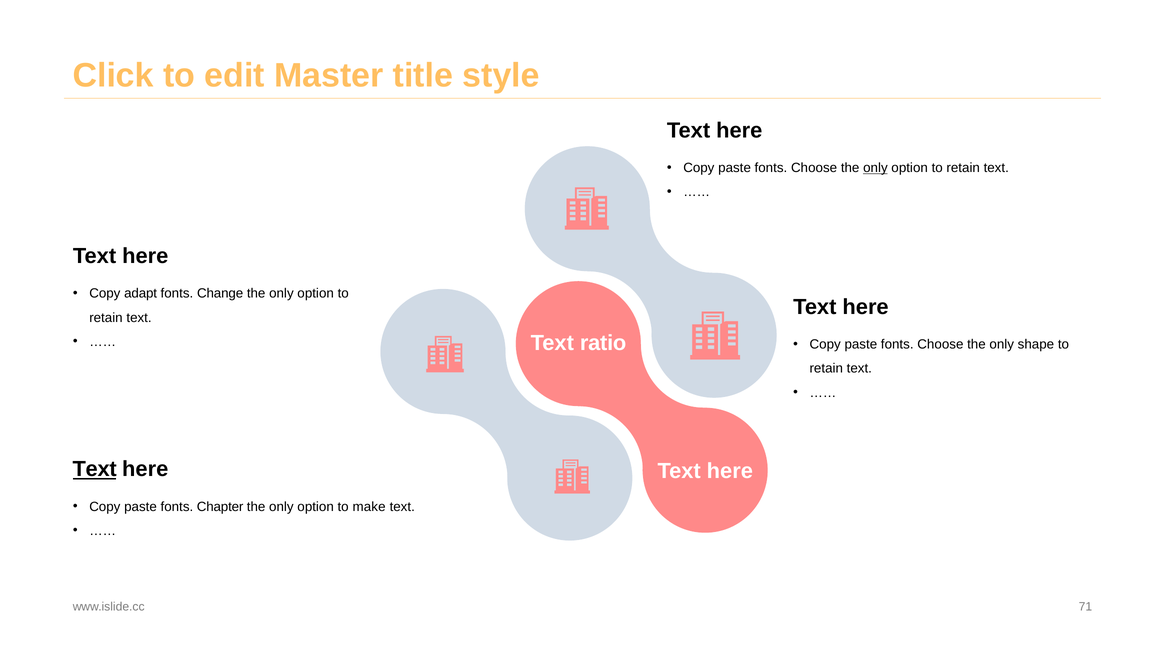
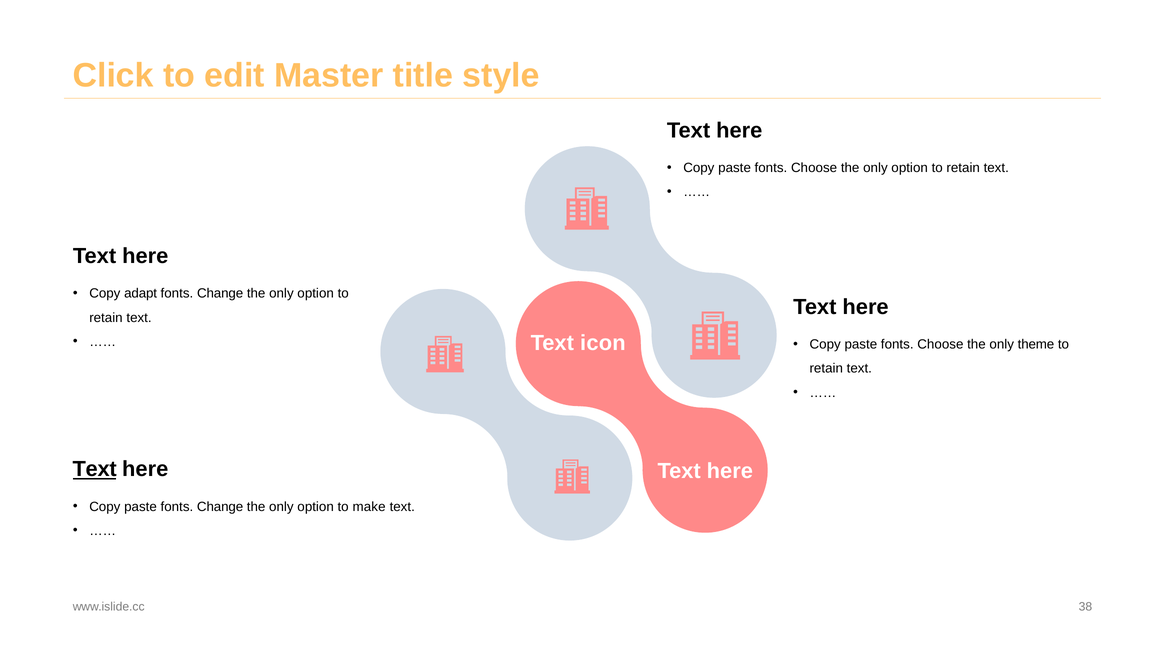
only underline: present -> none (875, 168)
ratio: ratio -> icon (603, 343)
shape: shape -> theme (1036, 345)
paste fonts Chapter: Chapter -> Change (220, 507)
71: 71 -> 38 (1085, 607)
